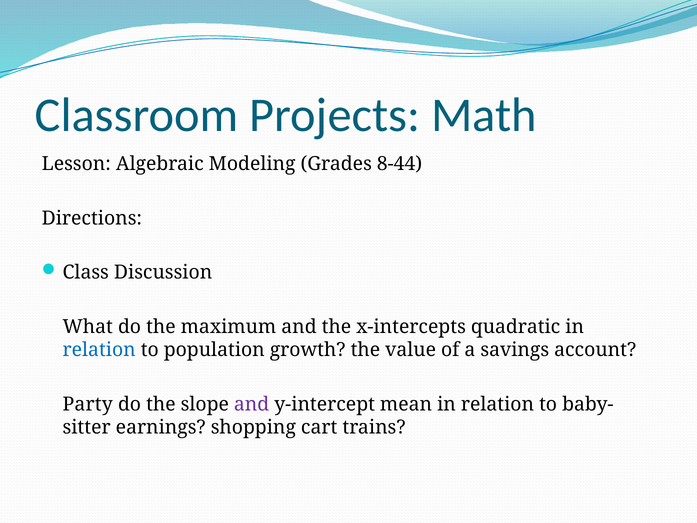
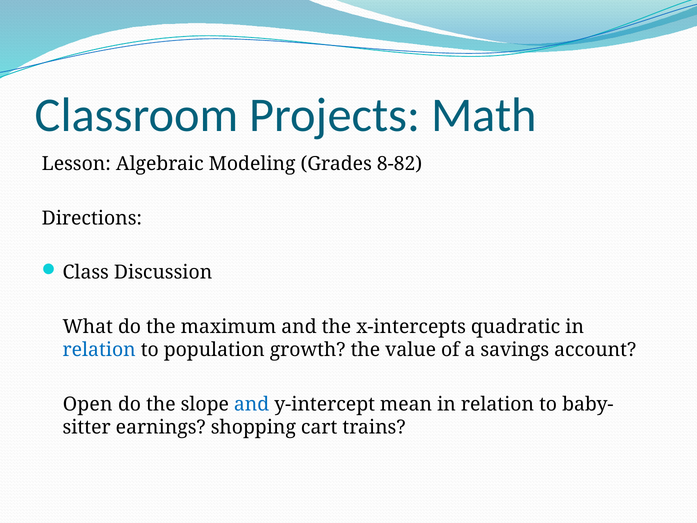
8-44: 8-44 -> 8-82 (399, 164)
Party: Party -> Open (88, 404)
and colour: purple -> blue (252, 404)
